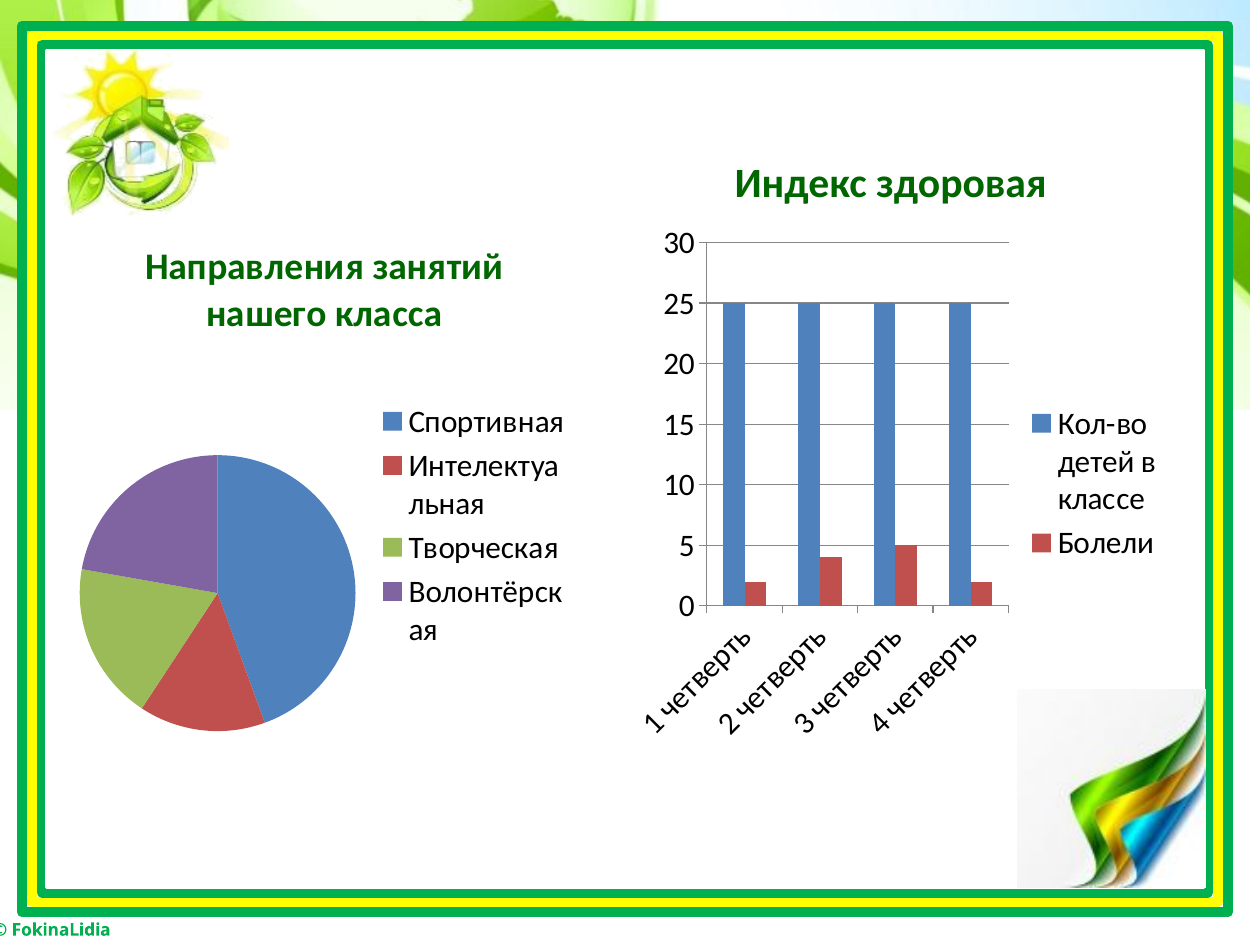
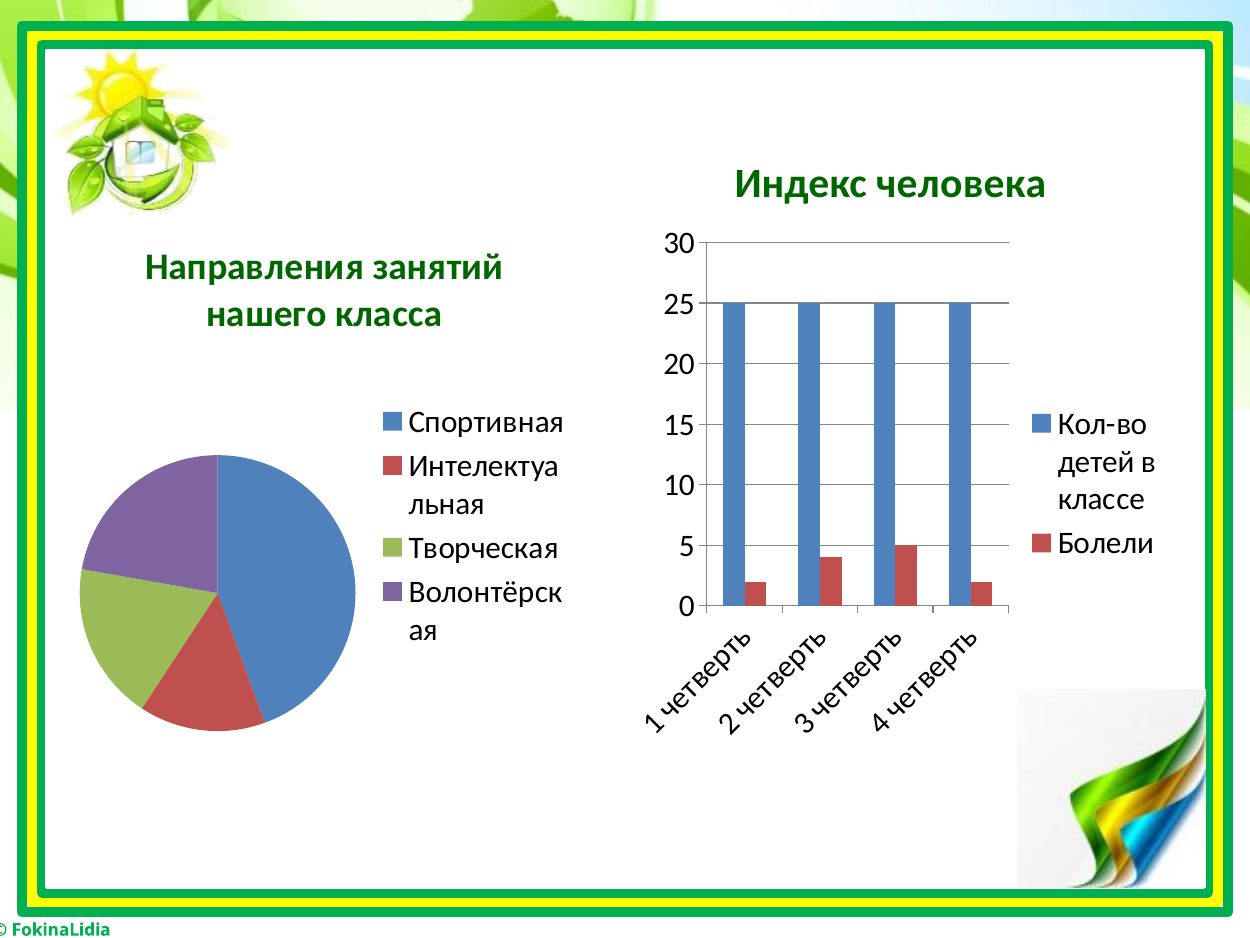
здоровая: здоровая -> человека (961, 183)
